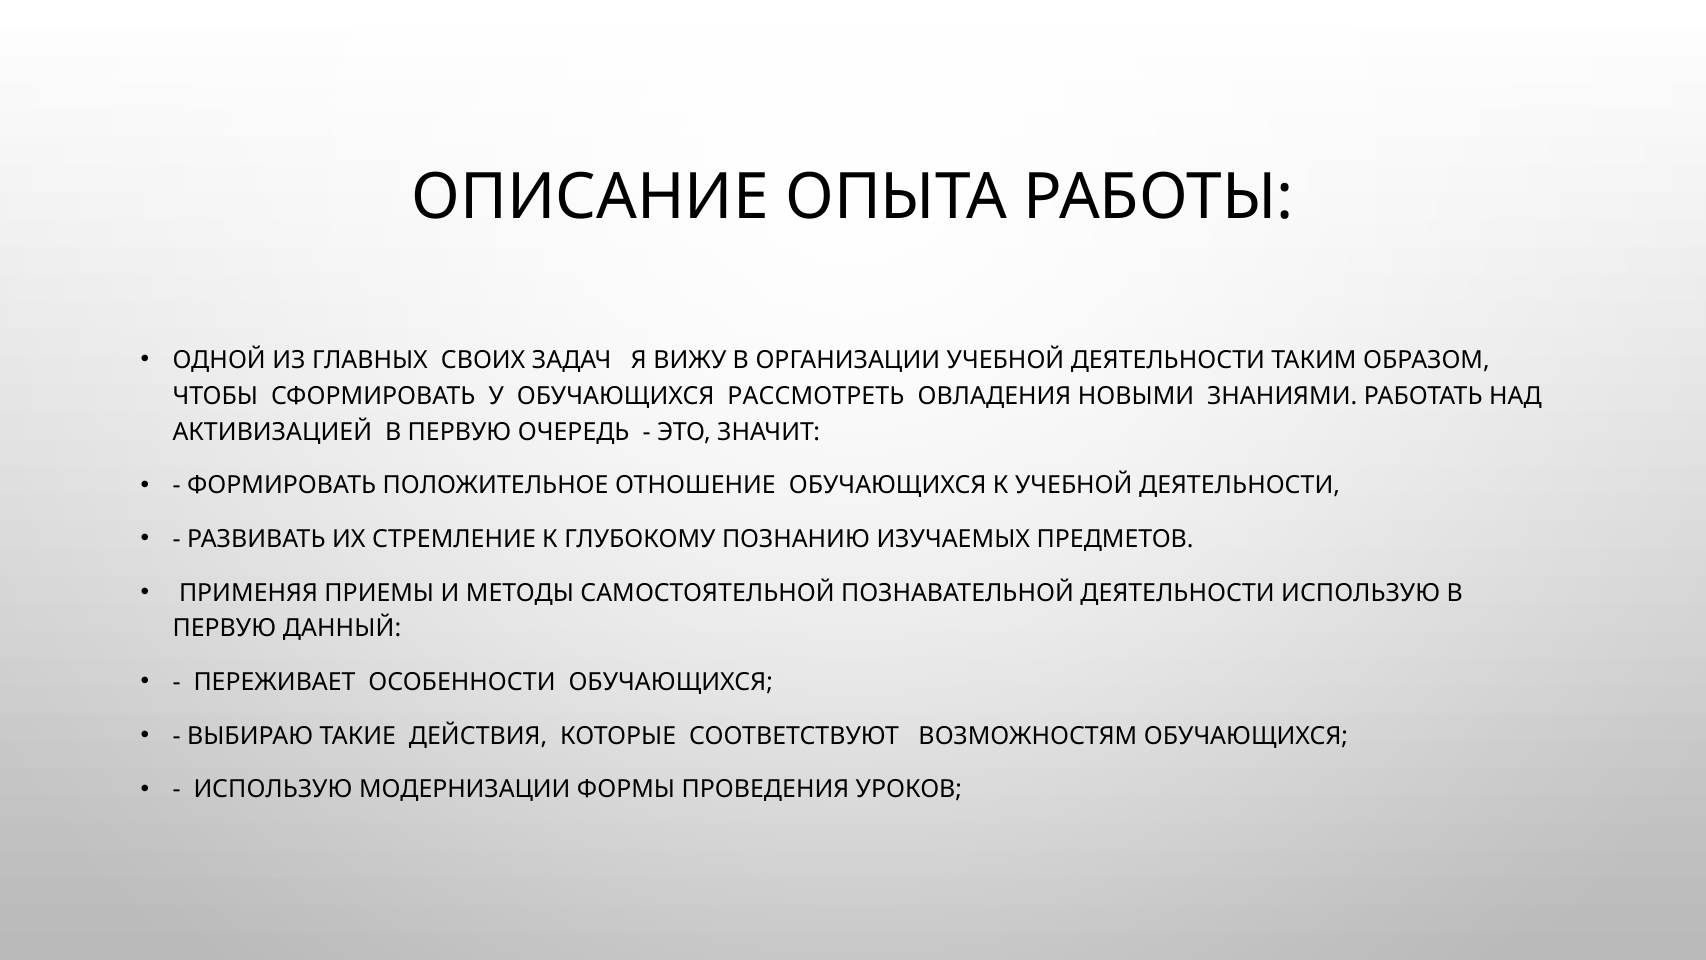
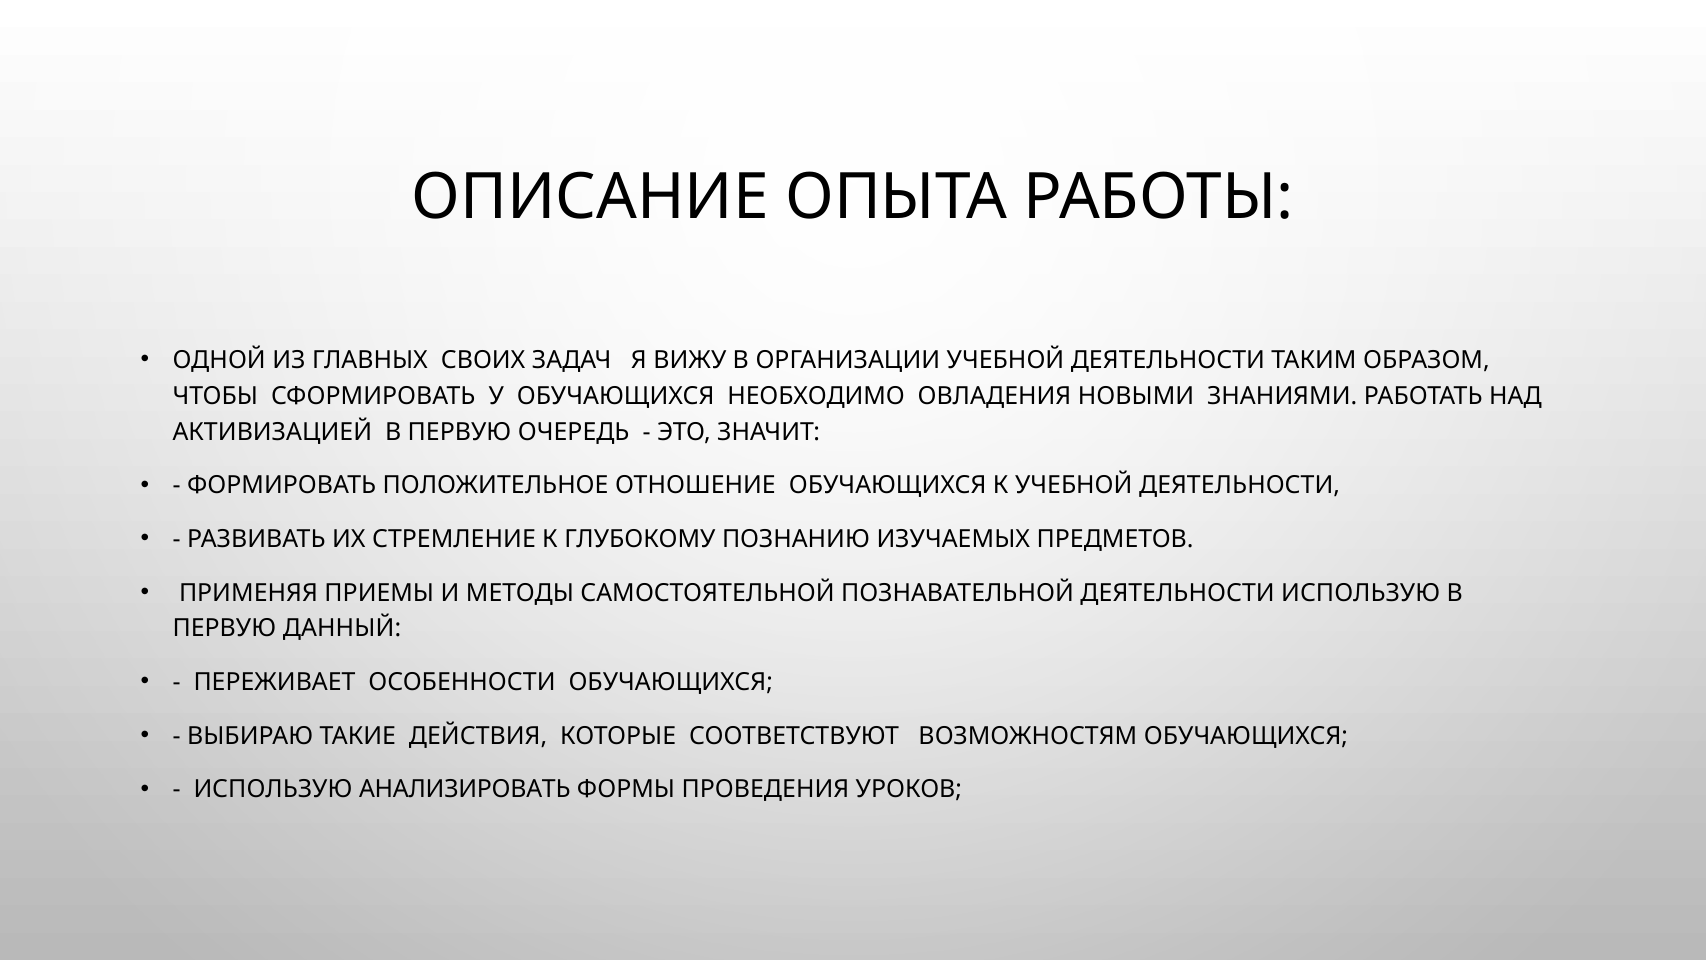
РАССМОТРЕТЬ: РАССМОТРЕТЬ -> НЕОБХОДИМО (816, 396)
МОДЕРНИЗАЦИИ: МОДЕРНИЗАЦИИ -> АНАЛИЗИРОВАТЬ (465, 789)
